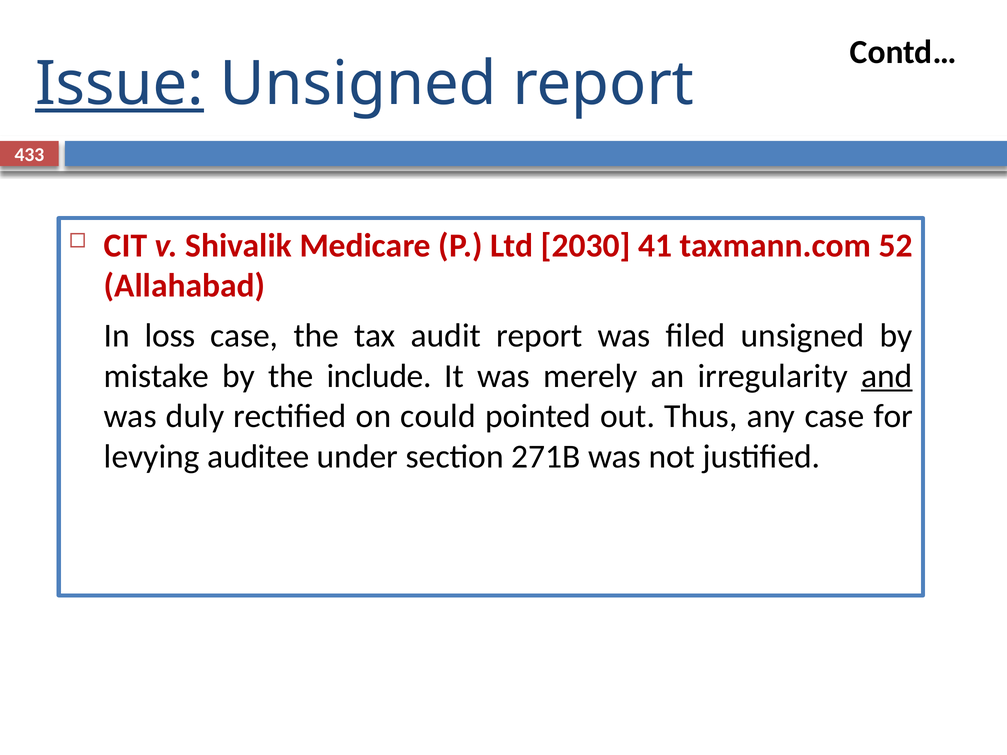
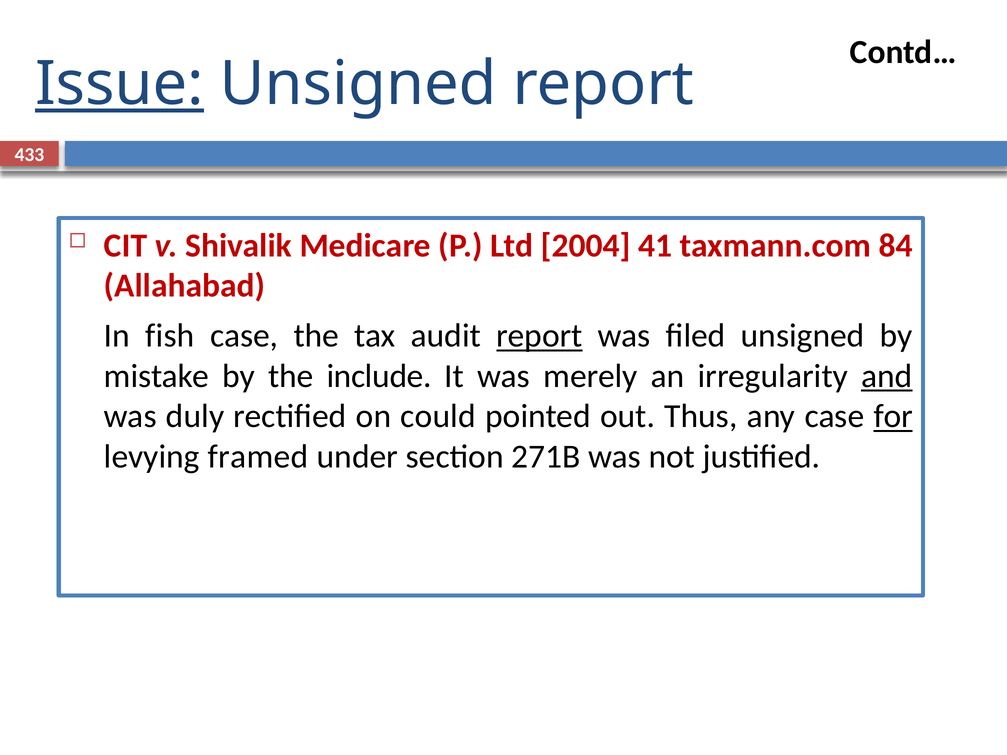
2030: 2030 -> 2004 (586, 246)
52: 52 -> 84 (896, 246)
loss: loss -> fish (170, 336)
report underline: none -> present (539, 336)
for underline: none -> present (893, 417)
auditee: auditee -> framed (258, 457)
